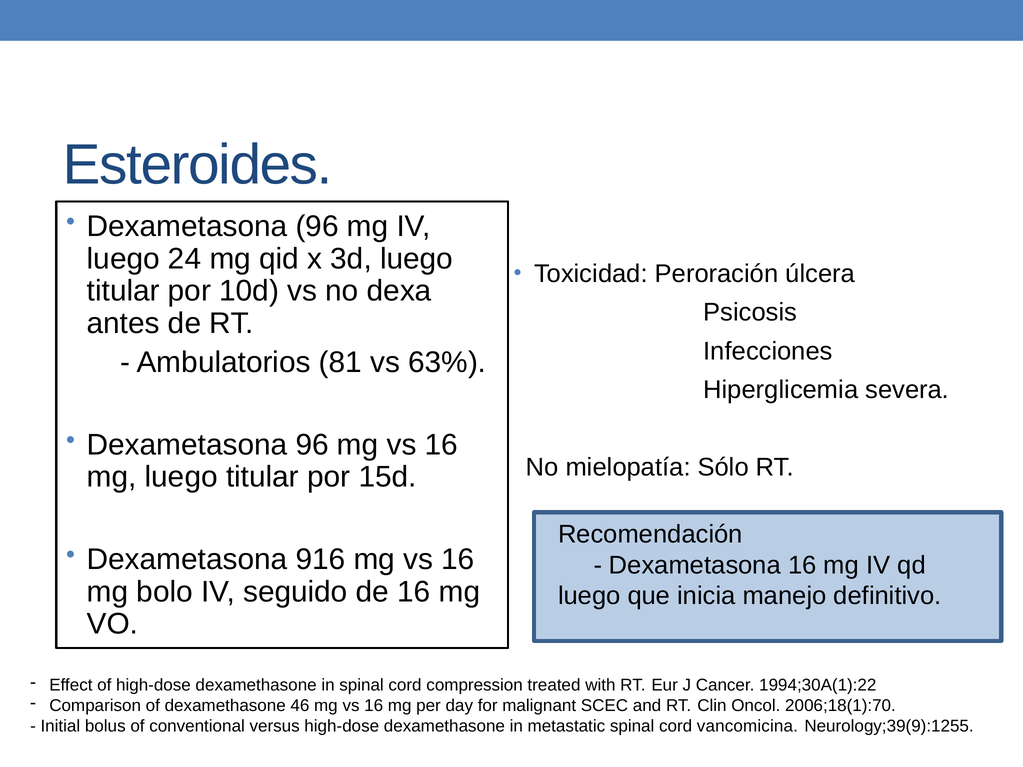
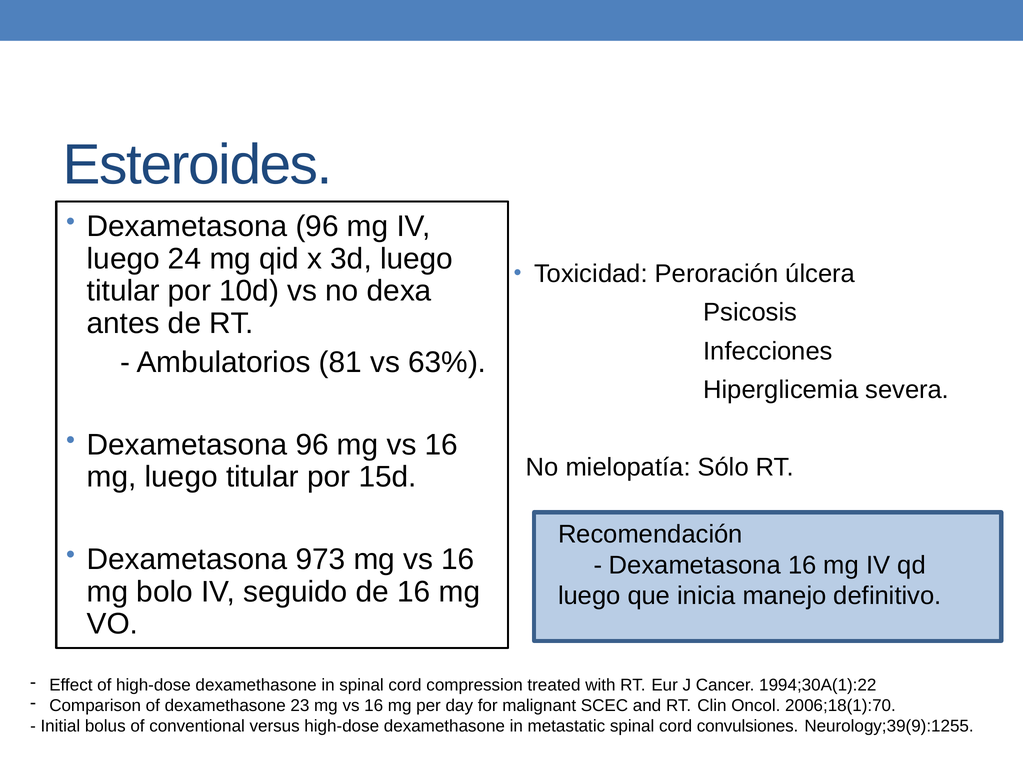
916: 916 -> 973 (320, 560)
46: 46 -> 23 (300, 706)
vancomicina: vancomicina -> convulsiones (748, 726)
